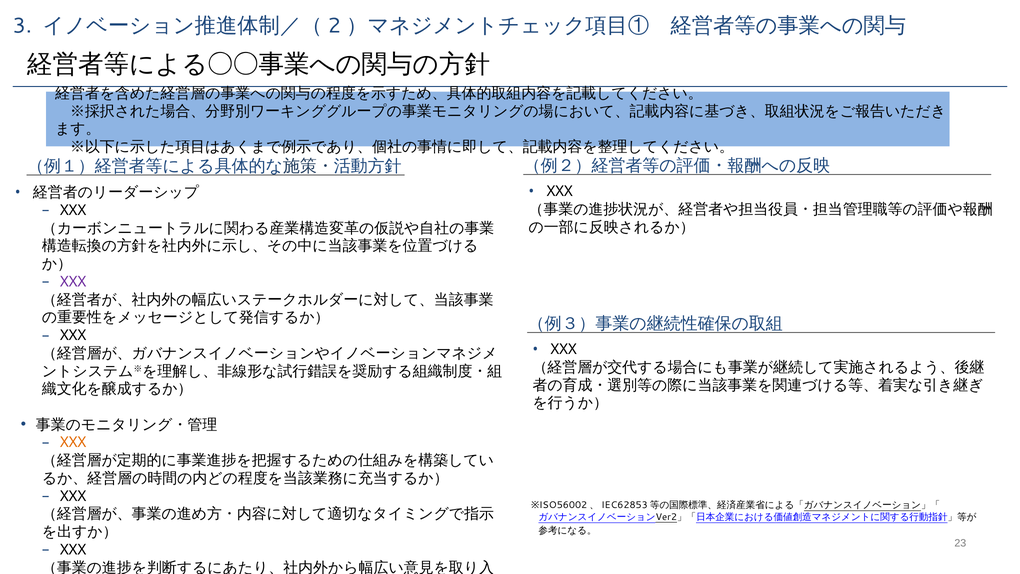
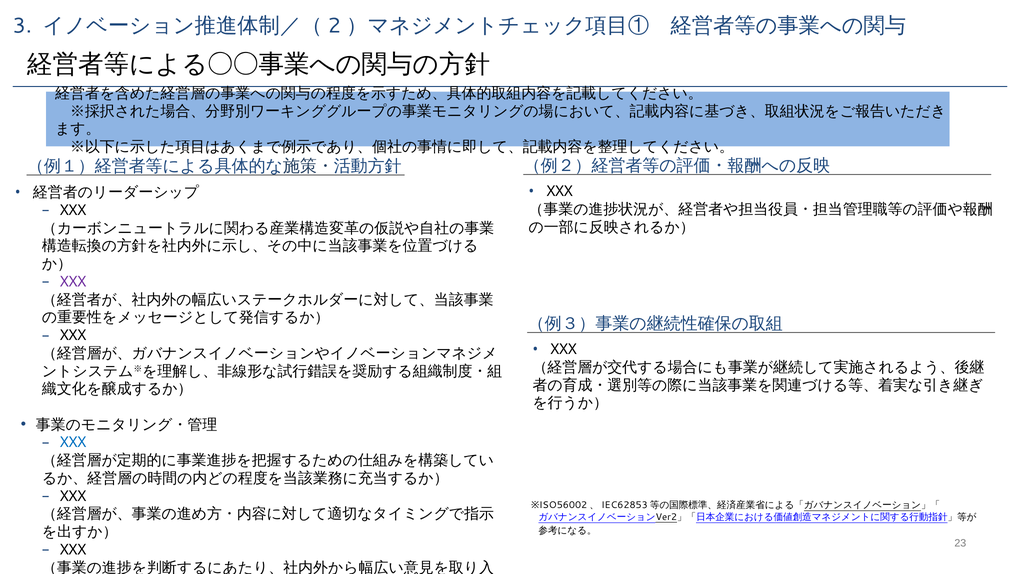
XXX colour: orange -> blue (73, 442)
